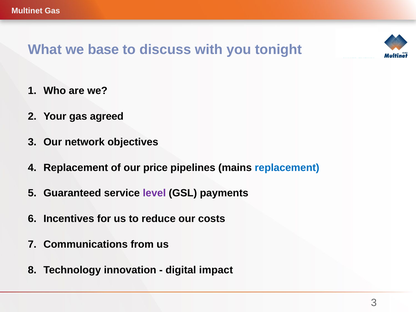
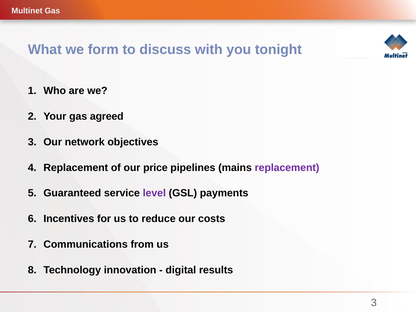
base: base -> form (103, 50)
replacement colour: blue -> purple (287, 168)
impact: impact -> results (216, 270)
